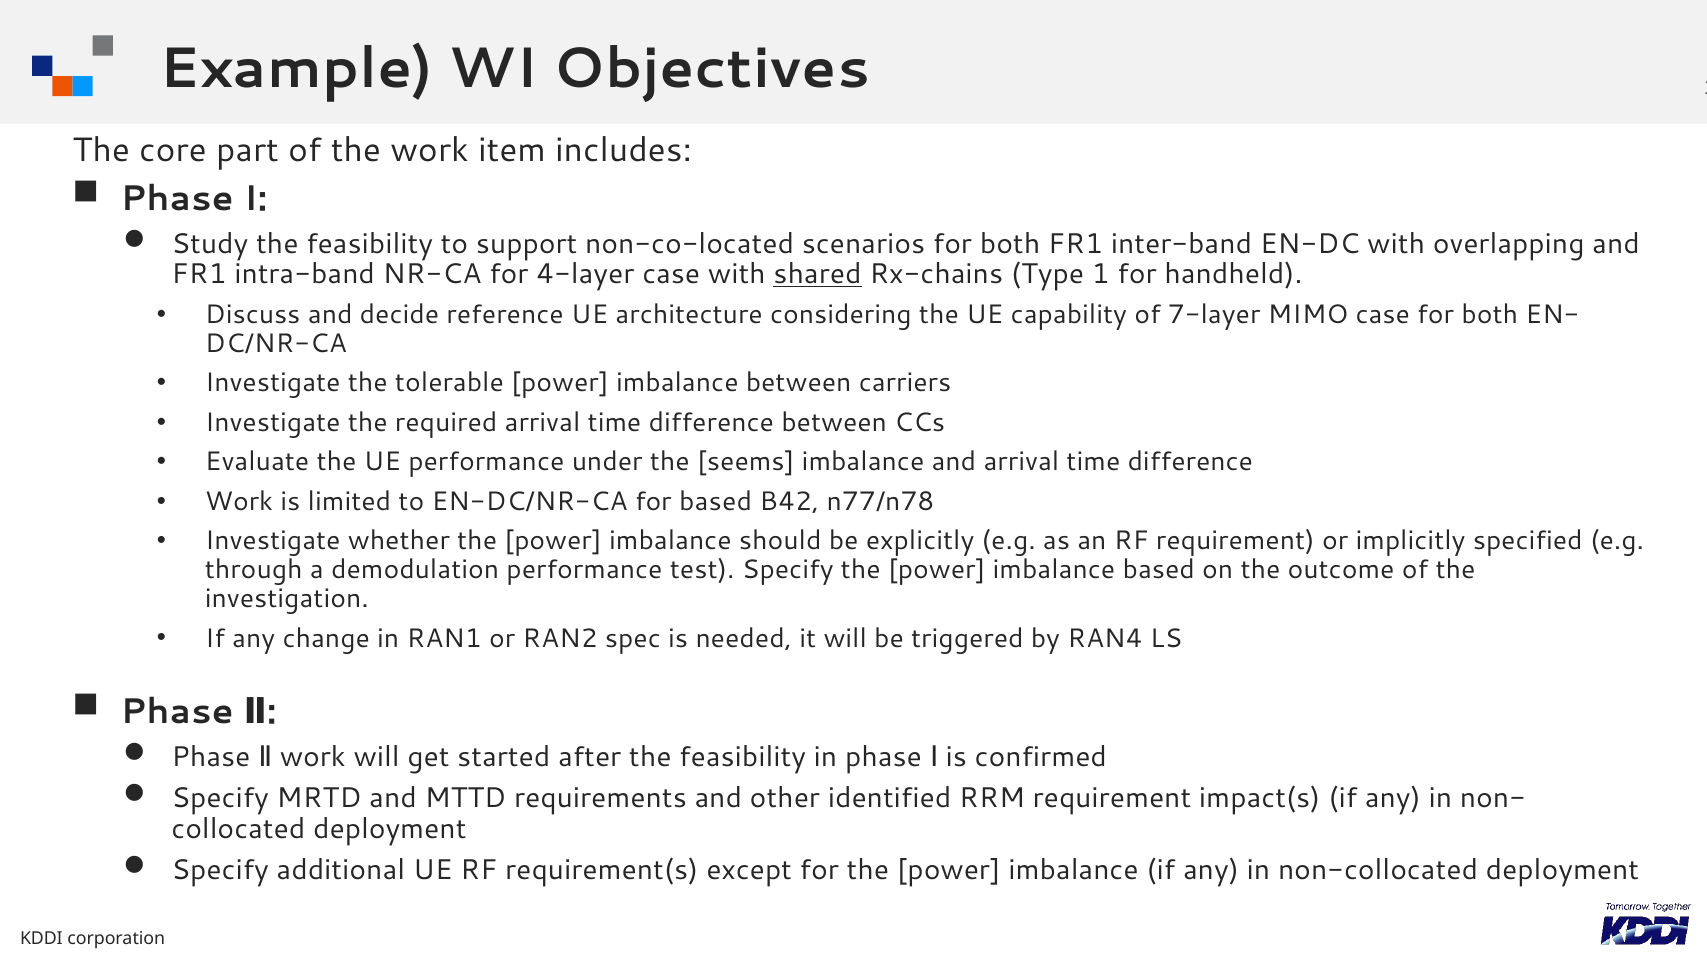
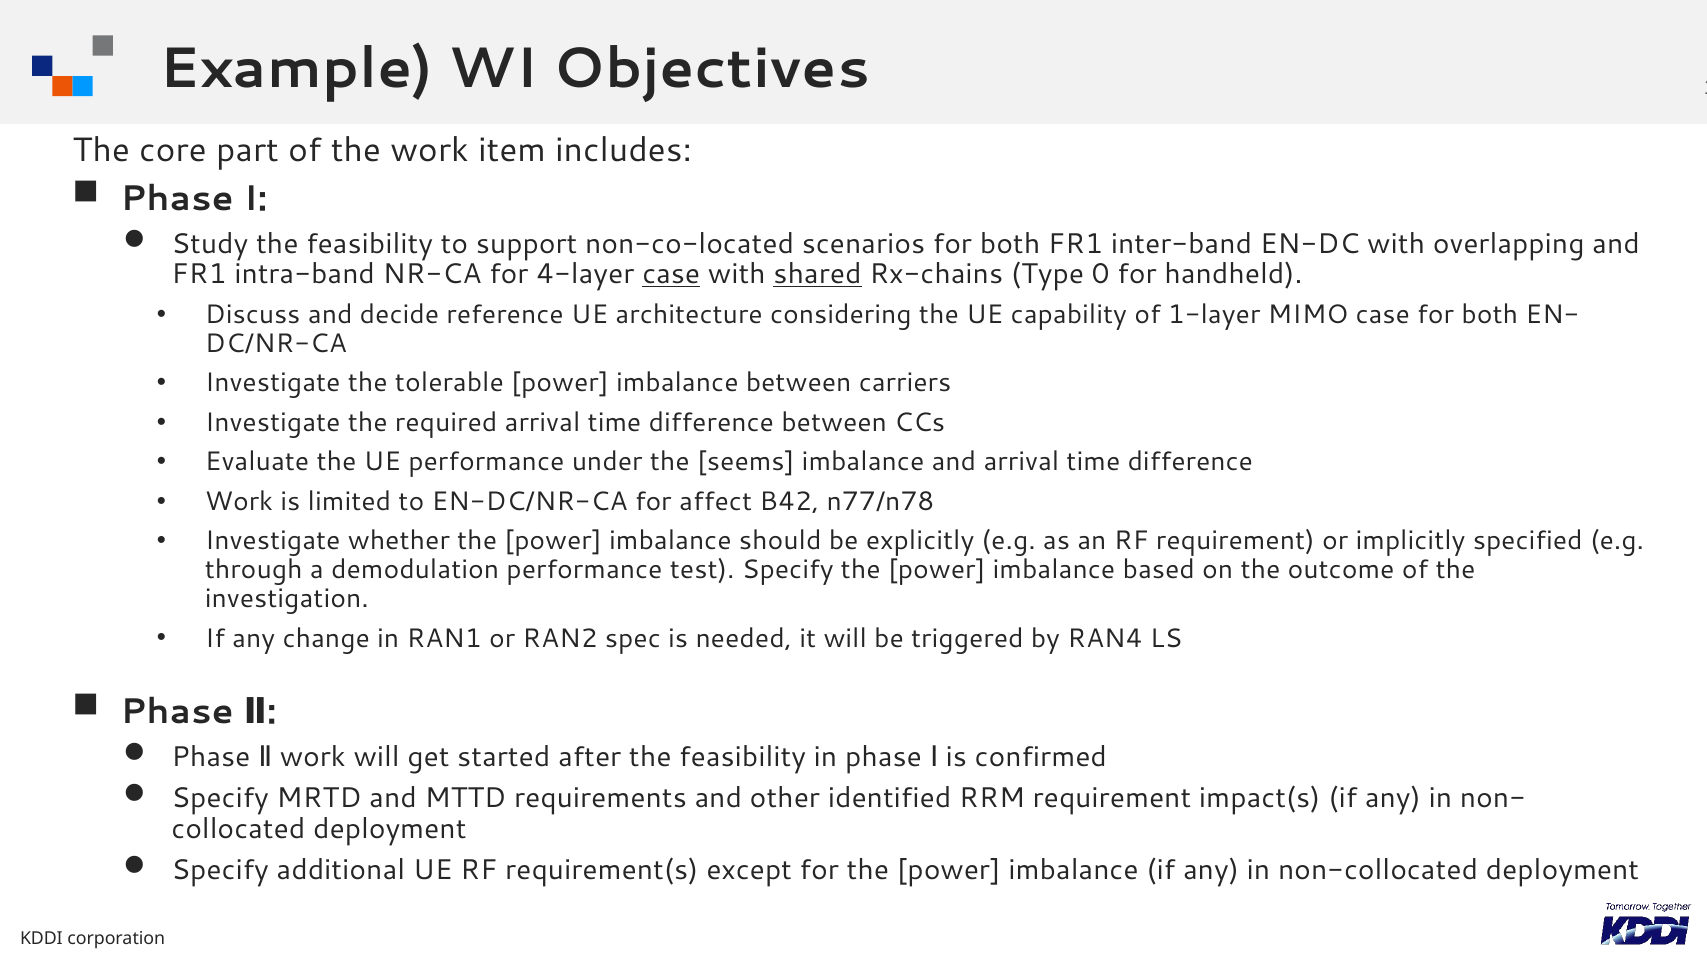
case underline: none -> present (671, 274)
1: 1 -> 0 (1101, 274)
7-layer: 7-layer -> 1-layer (1214, 315)
for based: based -> affect (716, 502)
